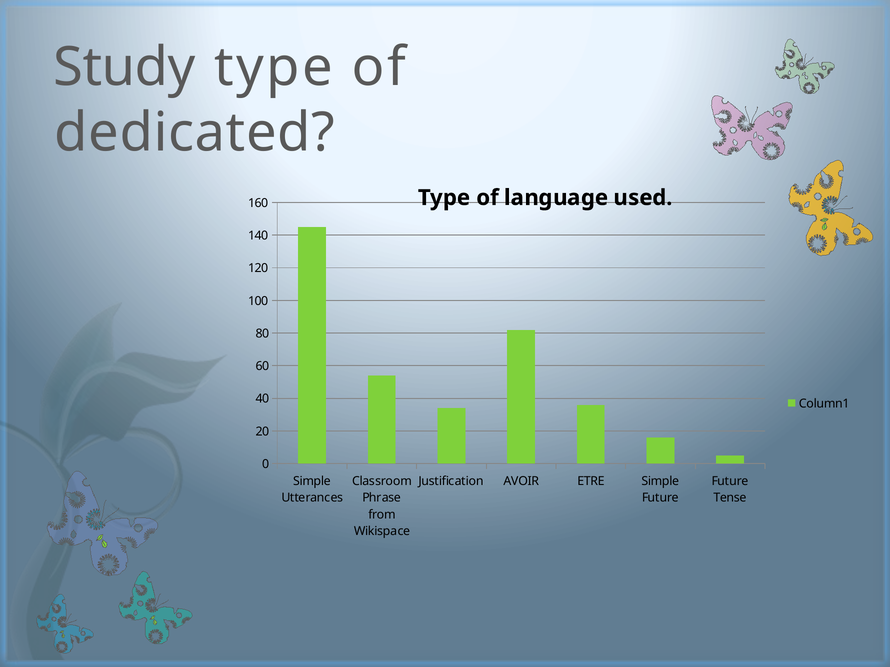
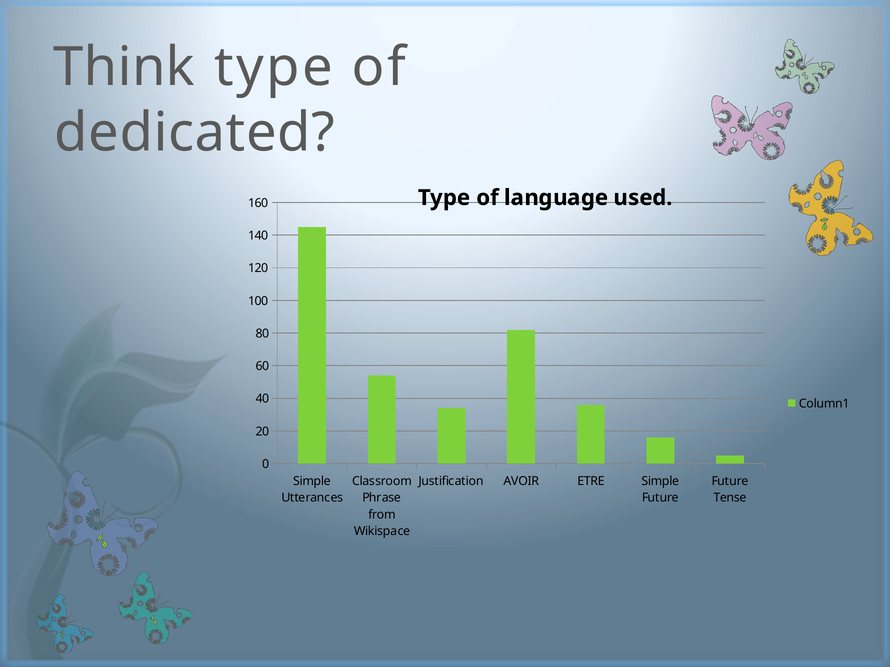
Study: Study -> Think (124, 68)
